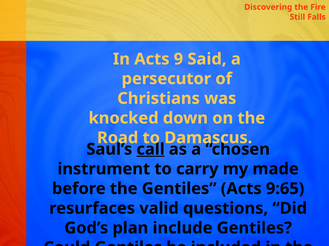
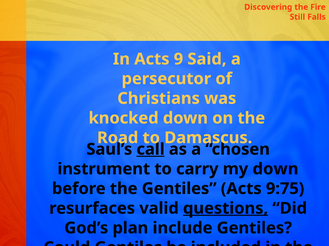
my made: made -> down (276, 169)
9:65: 9:65 -> 9:75 (285, 189)
questions underline: none -> present (226, 209)
